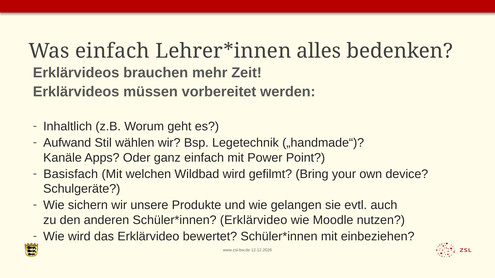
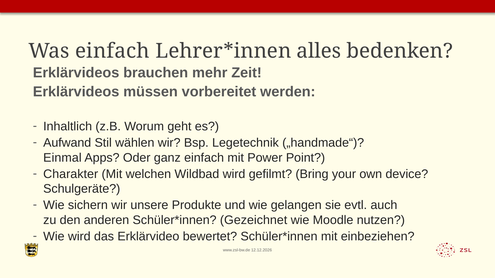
Kanäle: Kanäle -> Einmal (62, 158)
Basisfach: Basisfach -> Charakter (71, 174)
Erklärvideo: Erklärvideo -> Gezeichnet (254, 220)
